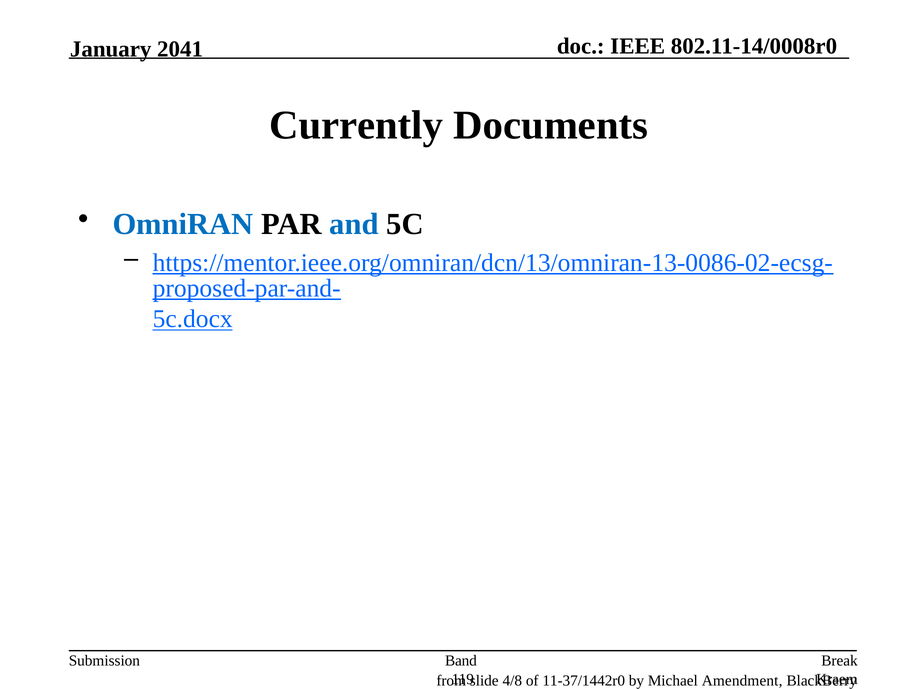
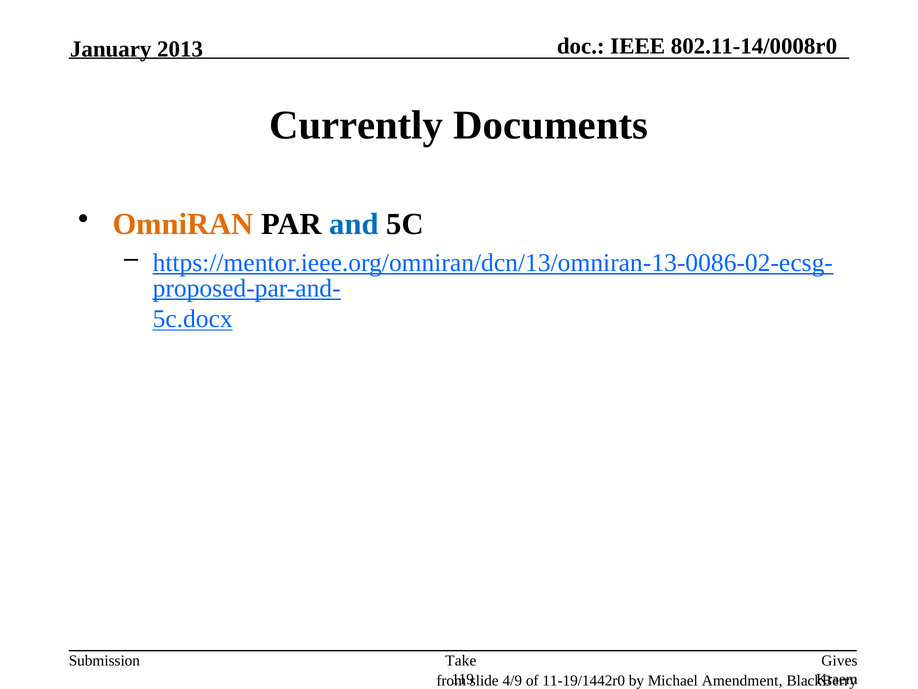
2041: 2041 -> 2013 (180, 49)
OmniRAN colour: blue -> orange (183, 224)
Band: Band -> Take (461, 660)
Break: Break -> Gives (839, 660)
4/8: 4/8 -> 4/9 (512, 680)
11-37/1442r0: 11-37/1442r0 -> 11-19/1442r0 (584, 680)
